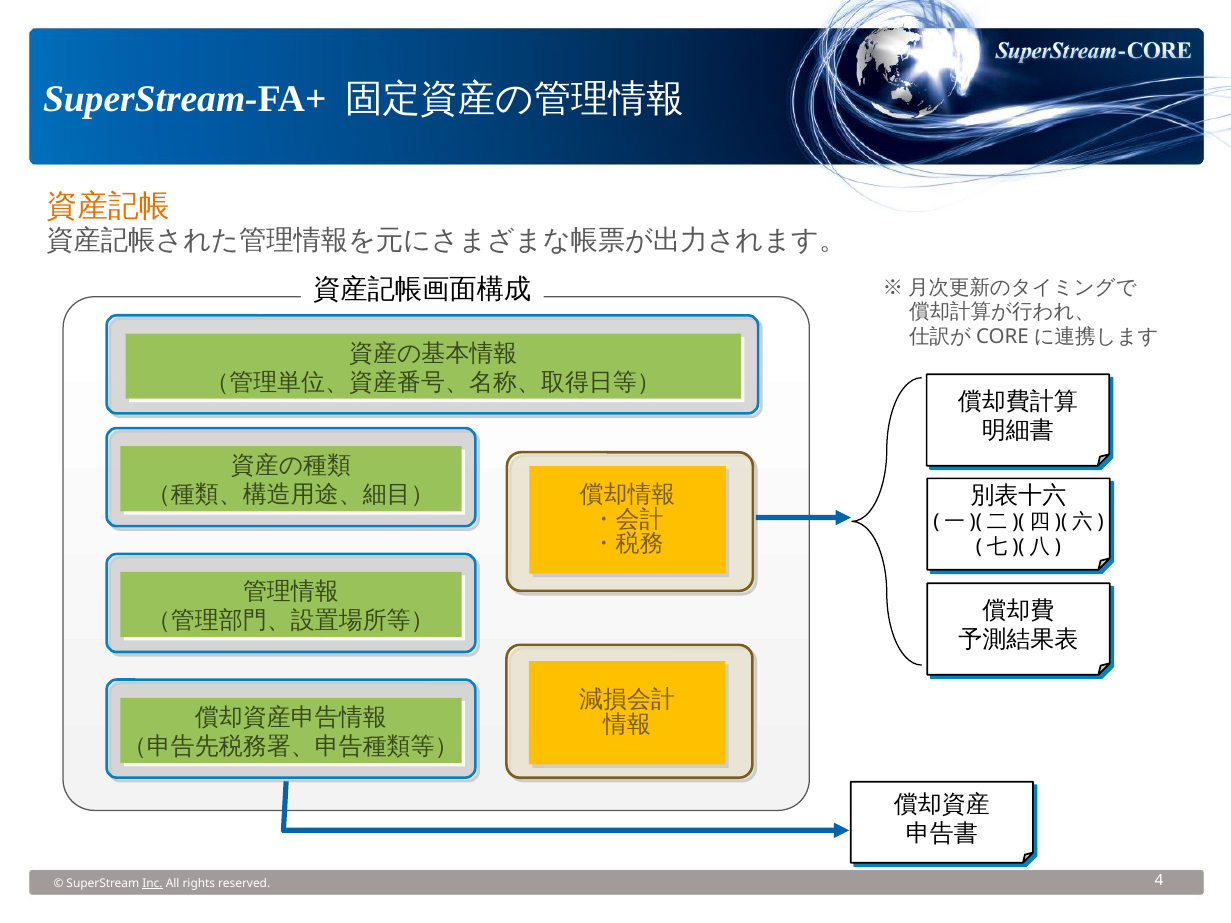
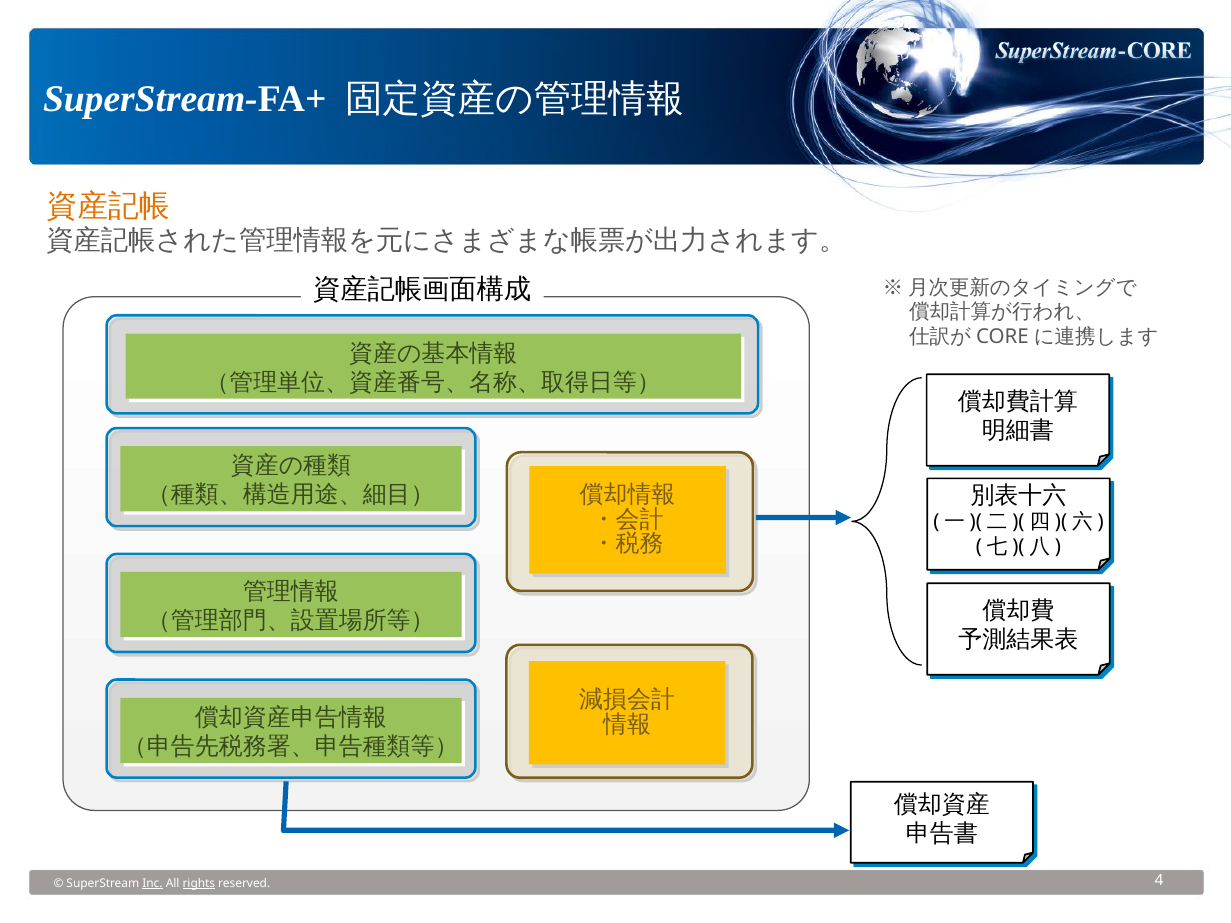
rights underline: none -> present (199, 884)
